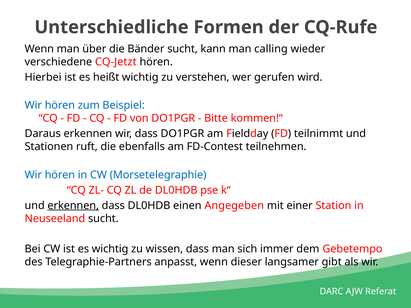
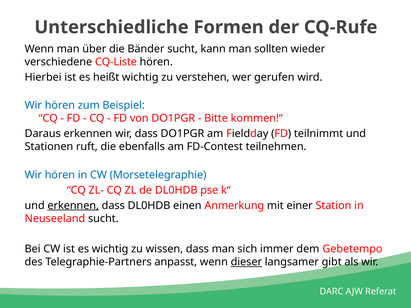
calling: calling -> sollten (271, 49)
CQ-Jetzt: CQ-Jetzt -> CQ-Liste (116, 62)
Angegeben: Angegeben -> Anmerkung (234, 206)
dieser underline: none -> present (246, 262)
